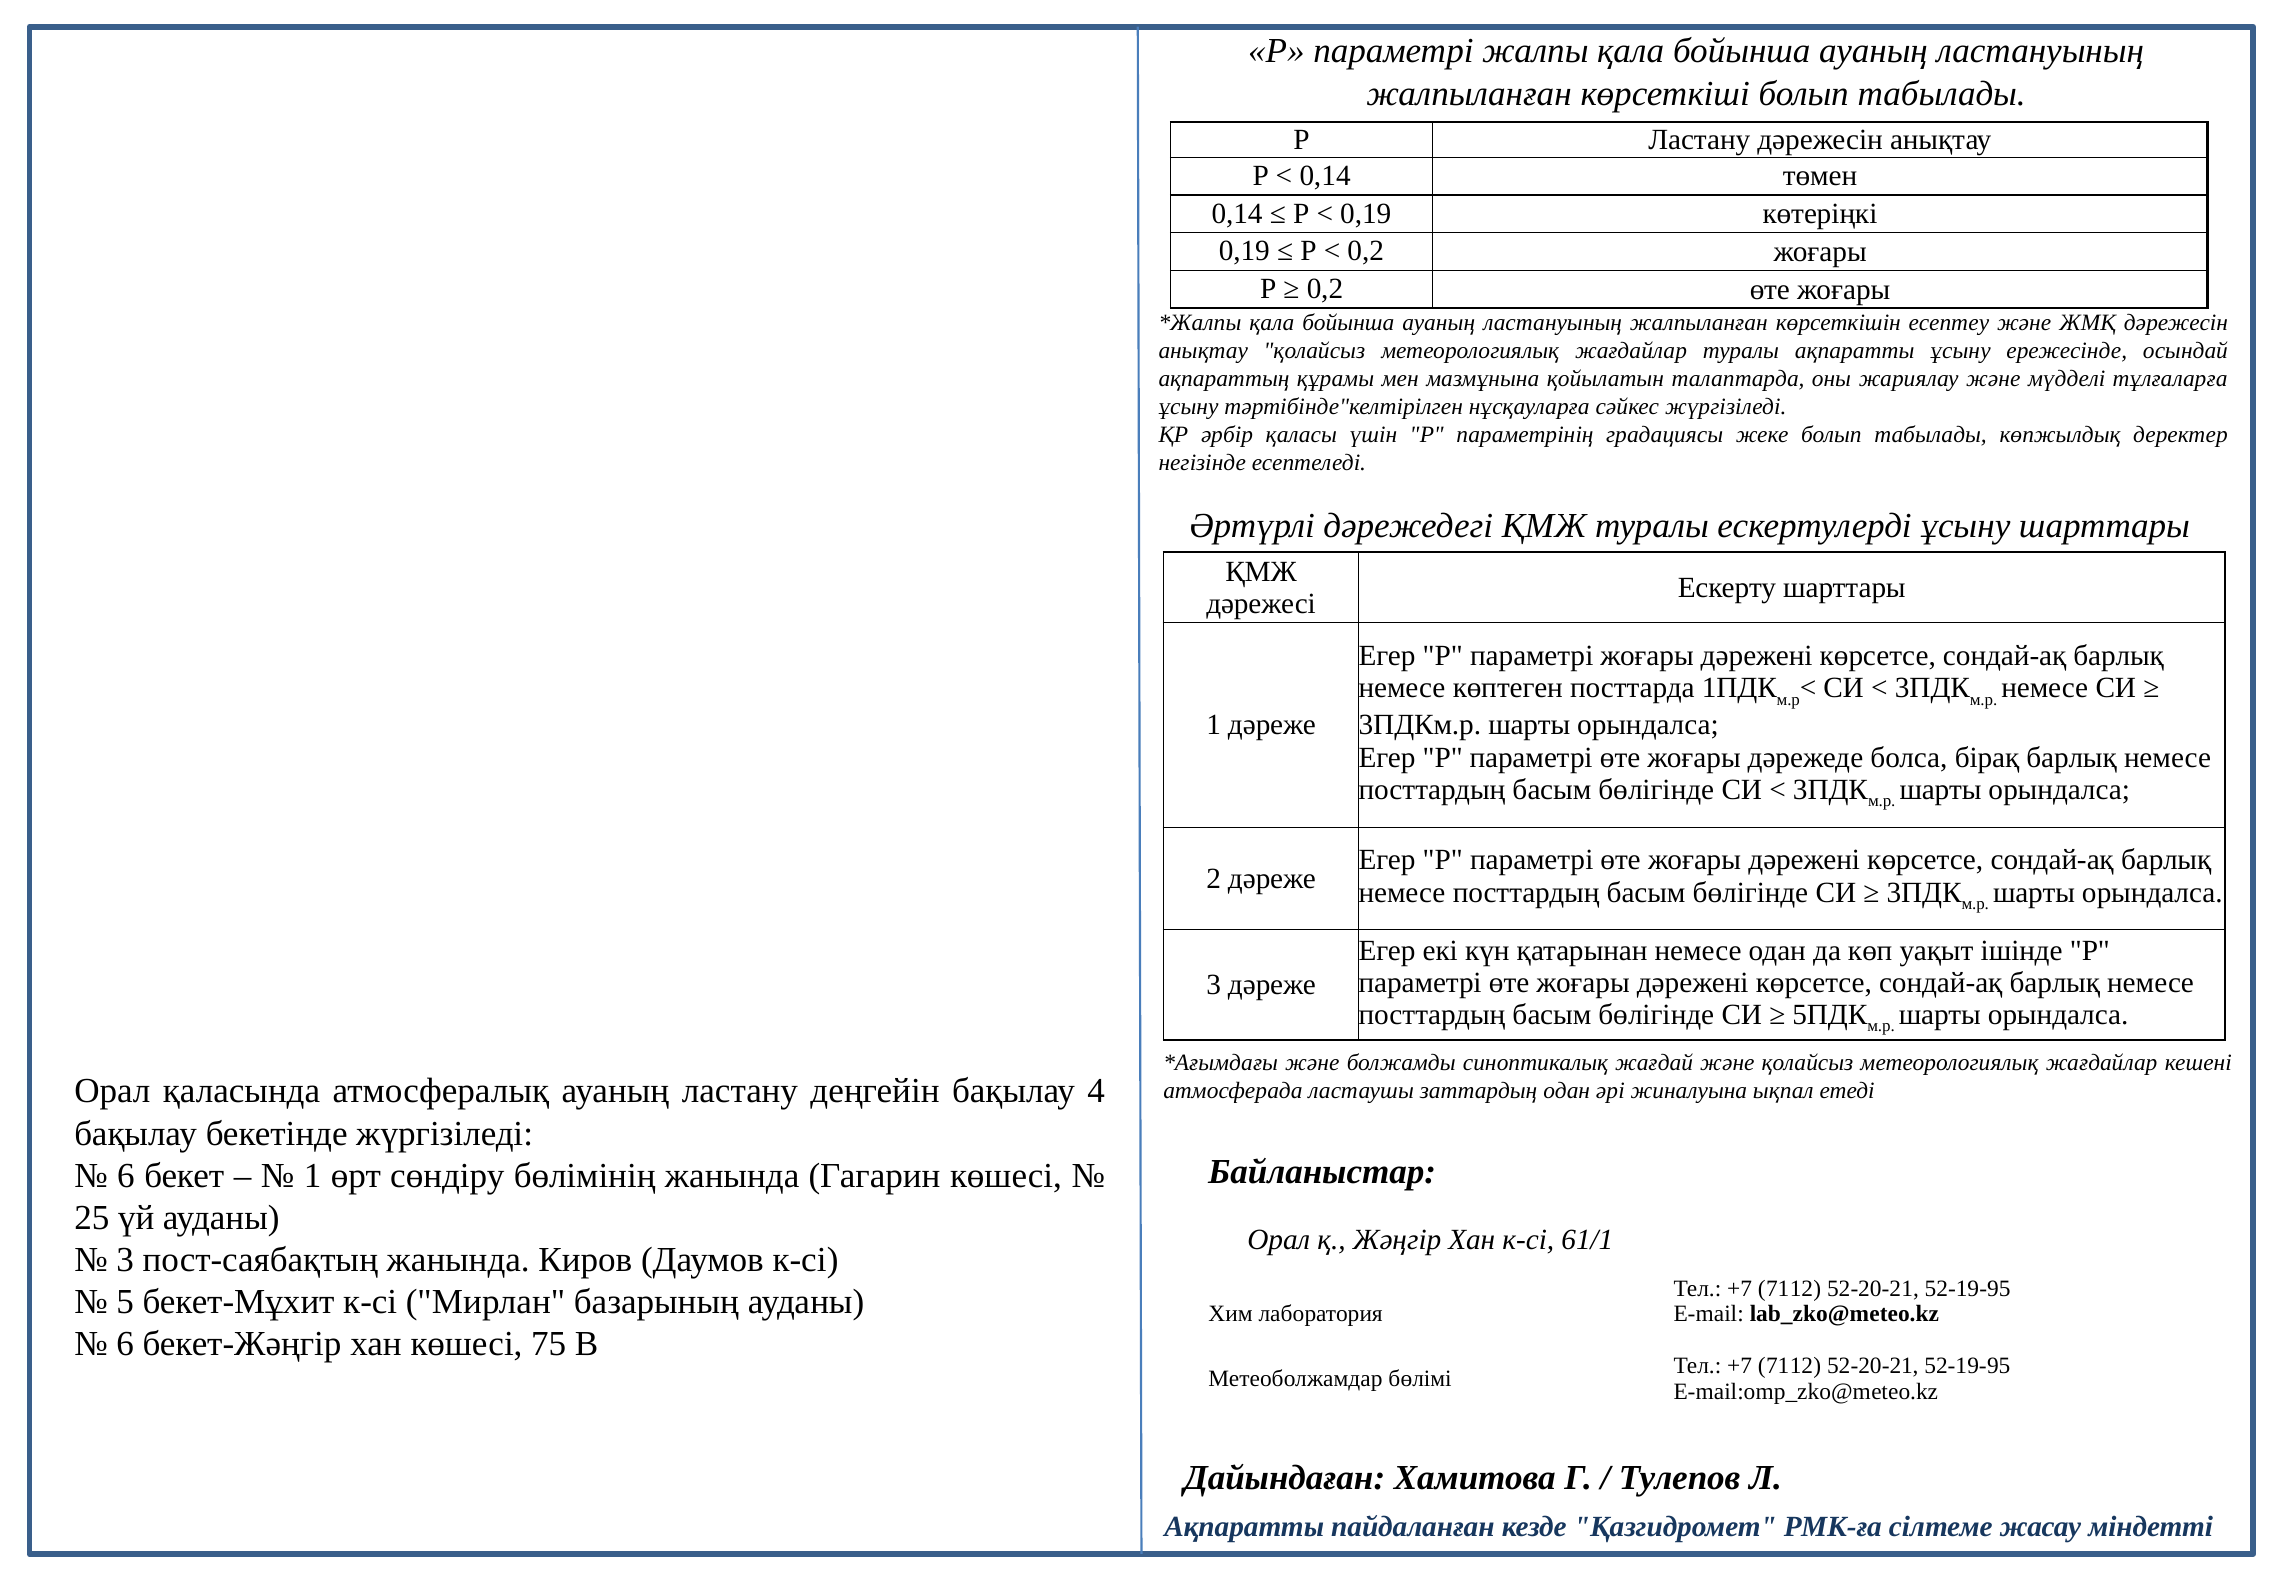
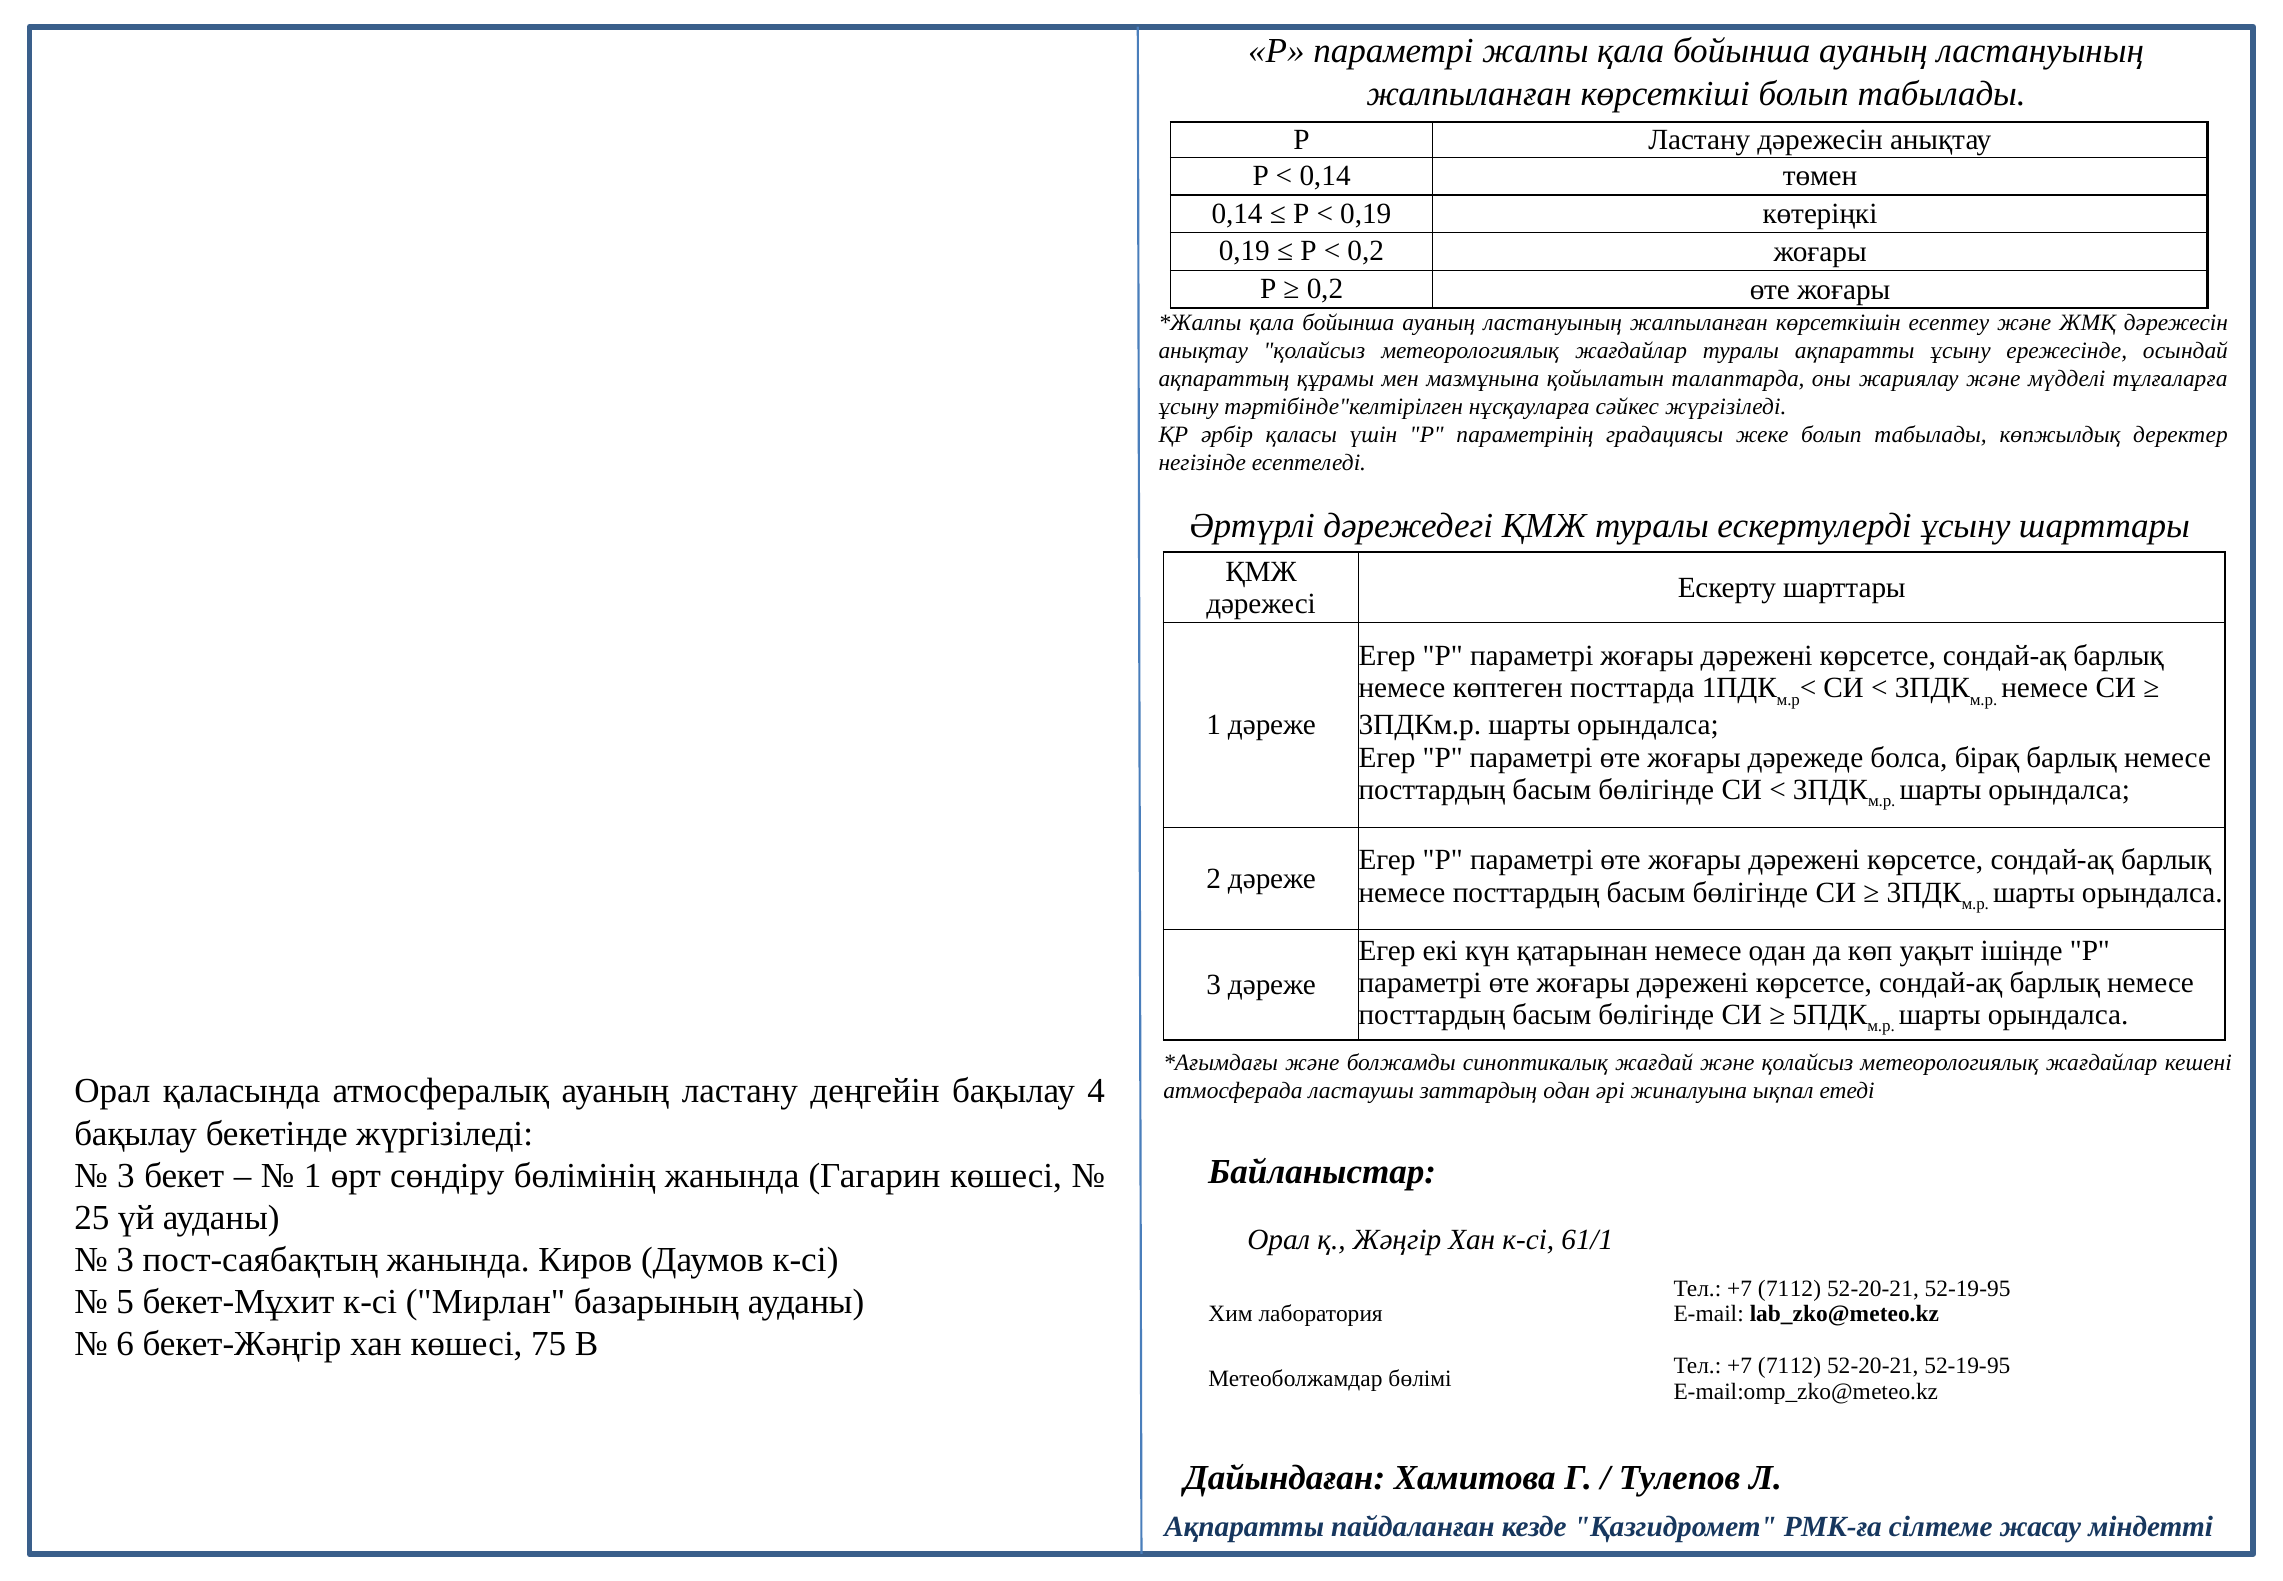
6: 6 -> 3 (126, 1175)
